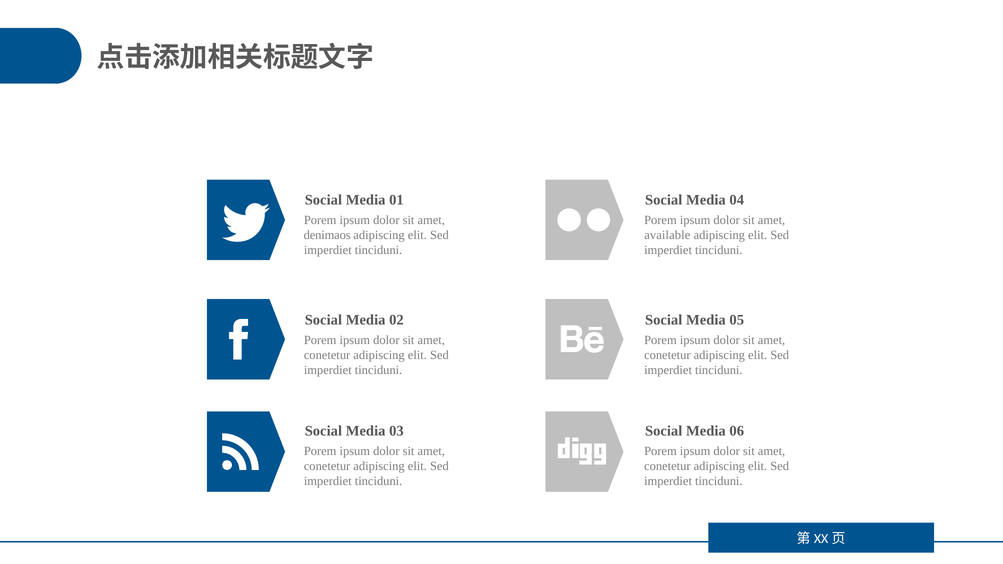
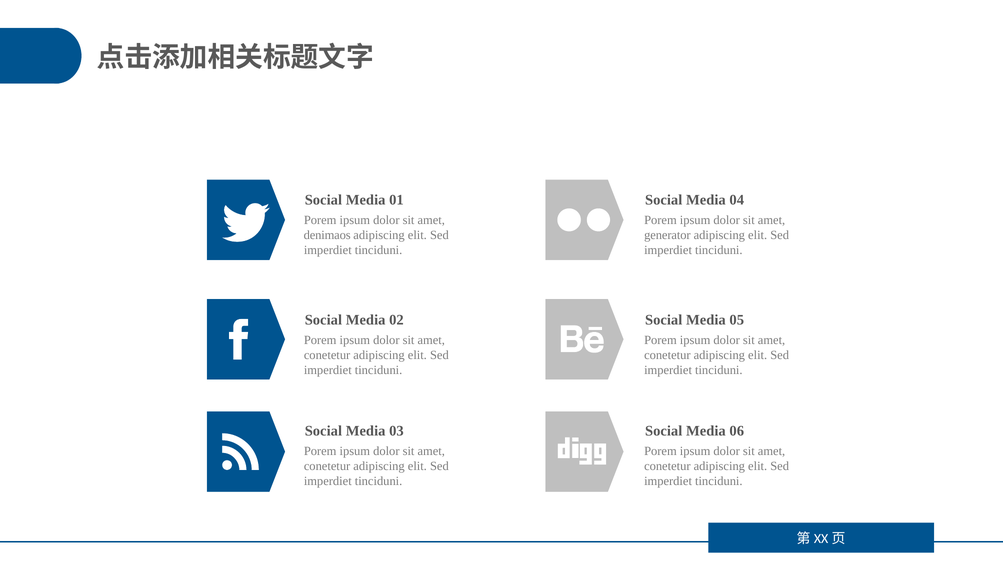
available: available -> generator (667, 235)
